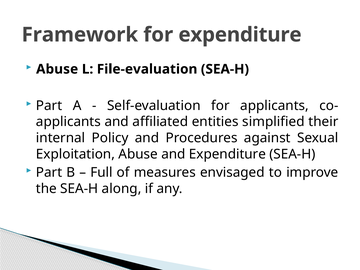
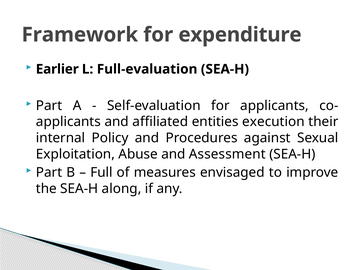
Abuse: Abuse -> Earlier (57, 69)
File-evaluation: File-evaluation -> Full-evaluation (147, 69)
simplified: simplified -> execution (273, 122)
and Expenditure: Expenditure -> Assessment (227, 154)
